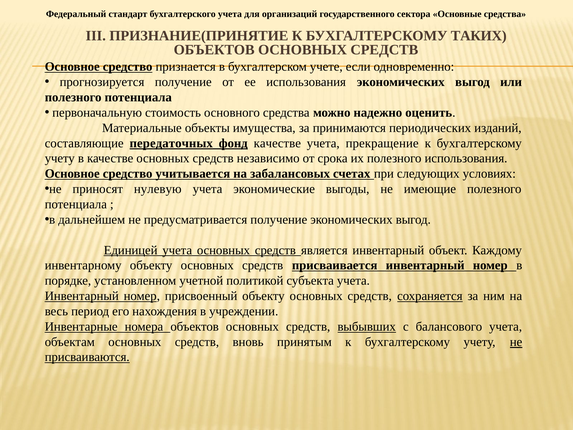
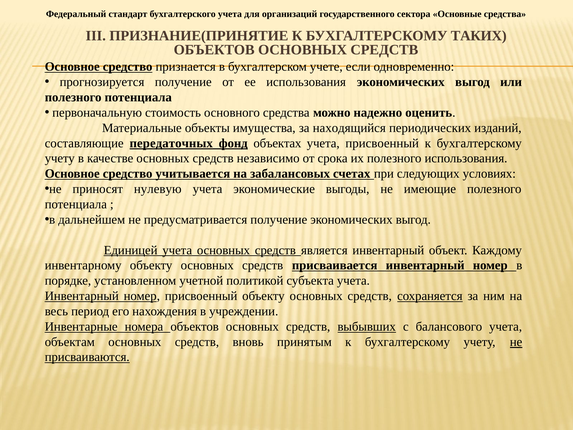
принимаются: принимаются -> находящийся (349, 128)
фонд качестве: качестве -> объектах (277, 143)
учета прекращение: прекращение -> присвоенный (382, 143)
